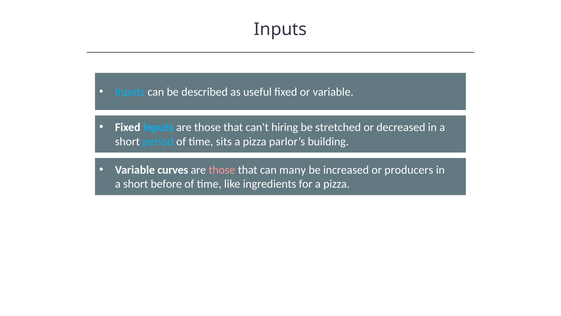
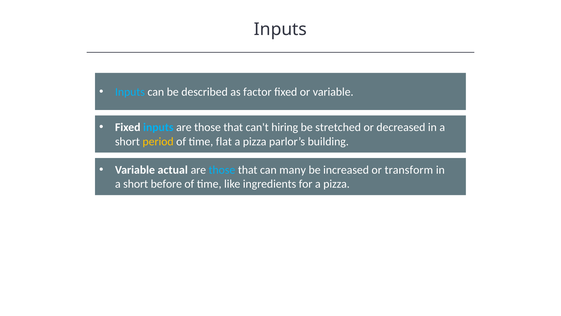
useful: useful -> factor (257, 92)
period colour: light blue -> yellow (158, 141)
sits: sits -> flat (224, 141)
curves: curves -> actual (173, 170)
those colour: pink -> light blue (222, 170)
producers: producers -> transform (409, 170)
